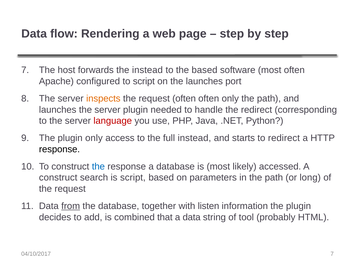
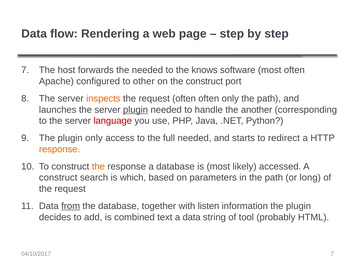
the instead: instead -> needed (147, 70)
the based: based -> knows (205, 70)
to script: script -> other (144, 81)
the launches: launches -> construct (204, 81)
plugin underline: none -> present (136, 110)
the redirect: redirect -> another (257, 110)
full instead: instead -> needed (194, 138)
response colour: black -> orange (59, 149)
the colour: blue -> orange (98, 167)
is script: script -> which (133, 178)
that: that -> text (165, 217)
